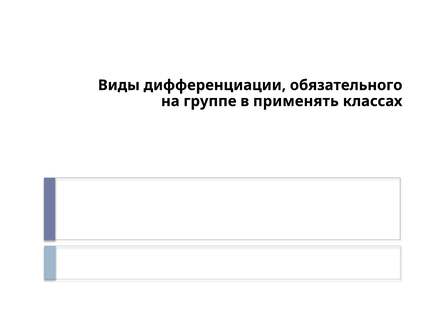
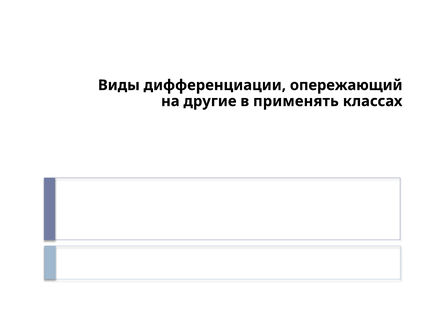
обязательного: обязательного -> опережающий (346, 85)
группе: группе -> другие (210, 101)
